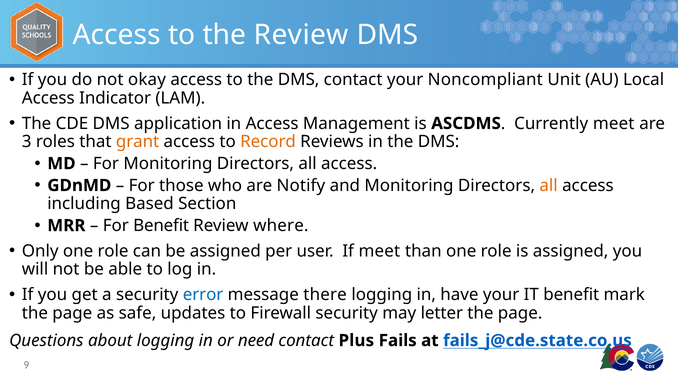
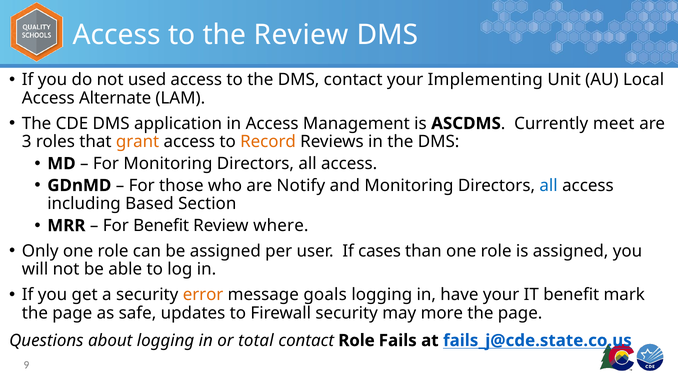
okay: okay -> used (147, 80)
Noncompliant: Noncompliant -> Implementing (485, 80)
Indicator: Indicator -> Alternate (115, 98)
all colour: orange -> blue (549, 185)
If meet: meet -> cases (380, 251)
error colour: blue -> orange (203, 294)
there: there -> goals (325, 294)
letter: letter -> more (442, 313)
need: need -> total (256, 340)
contact Plus: Plus -> Role (357, 340)
